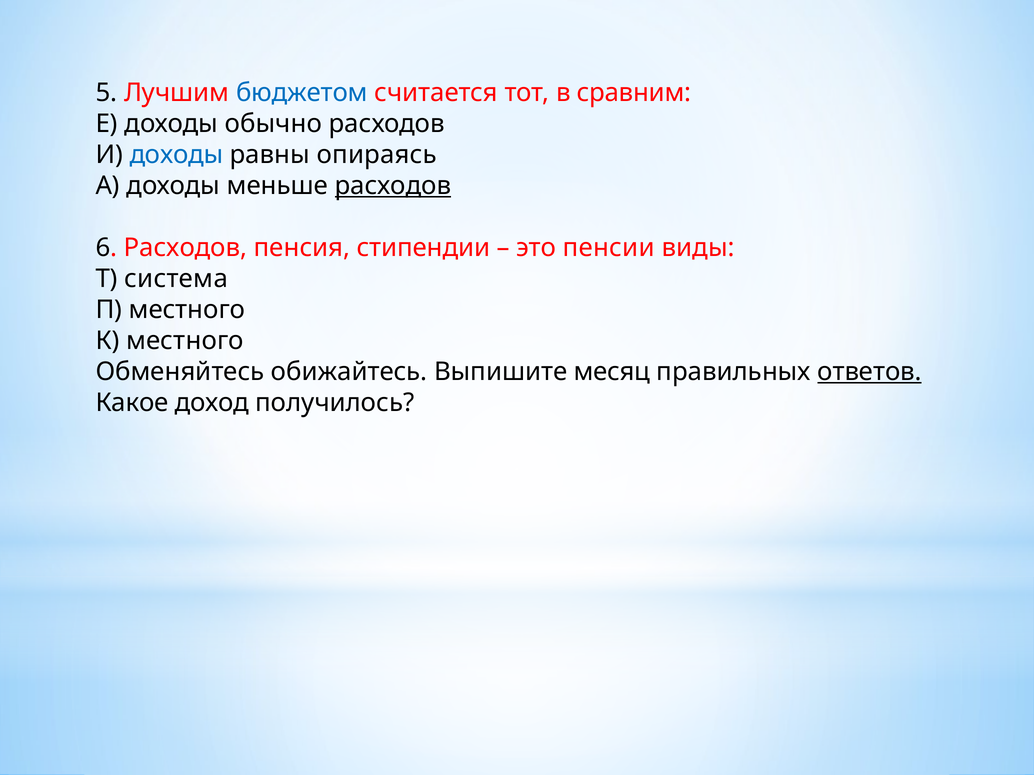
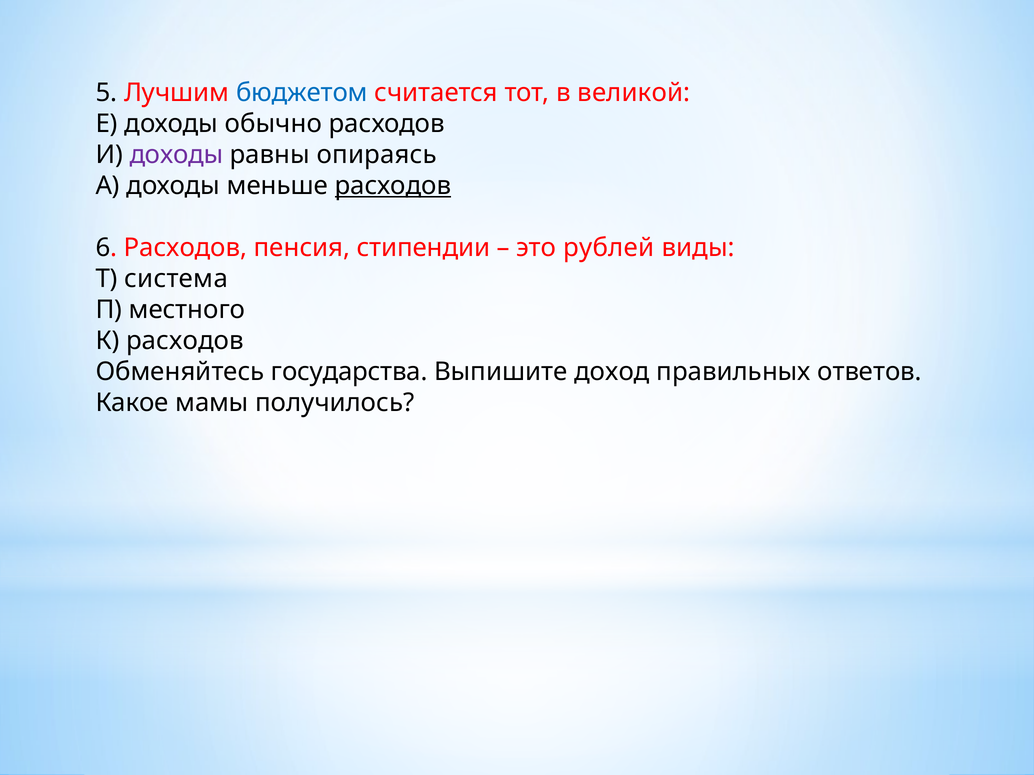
сравним: сравним -> великой (634, 93)
доходы colour: blue -> purple (176, 155)
пенсии: пенсии -> рублей (609, 248)
К местного: местного -> расходов (185, 341)
обижайтесь: обижайтесь -> государства (349, 372)
месяц: месяц -> доход (612, 372)
ответов underline: present -> none (870, 372)
доход: доход -> мамы (212, 403)
